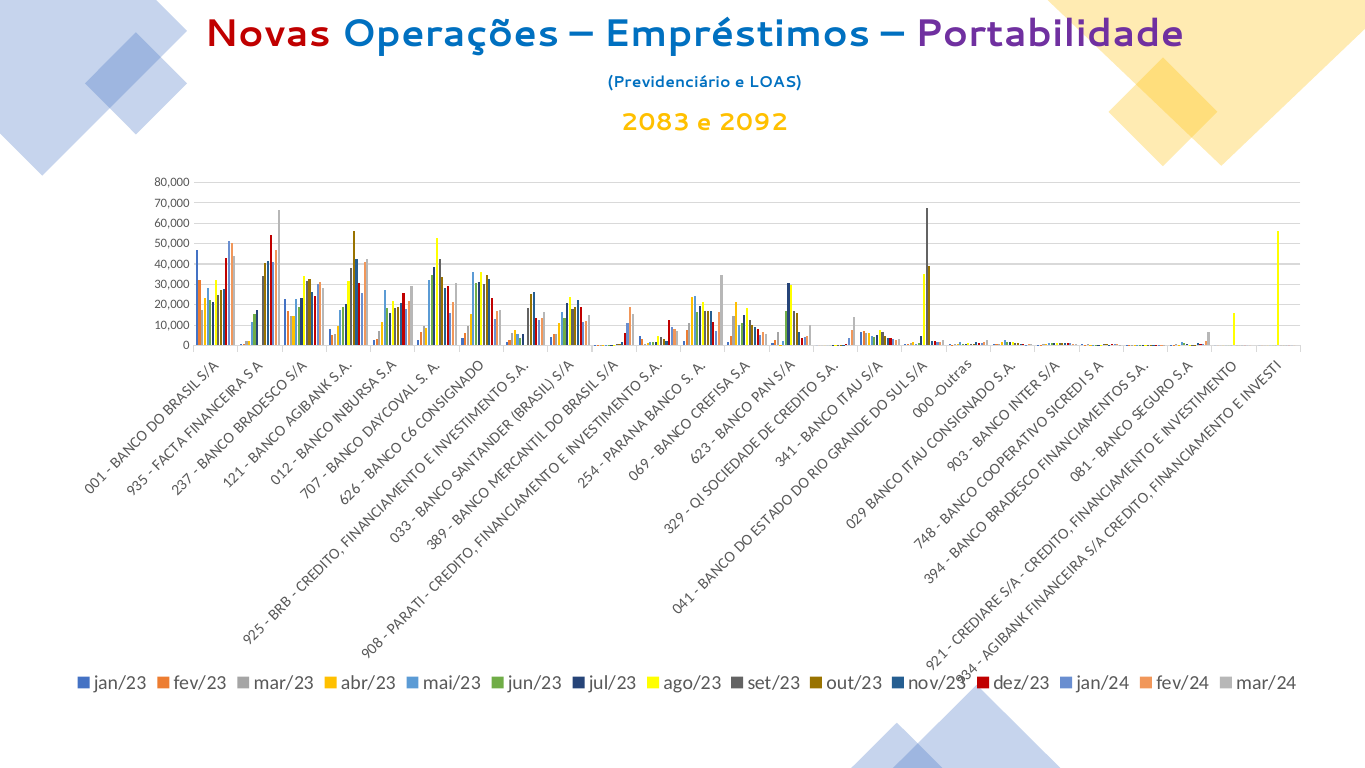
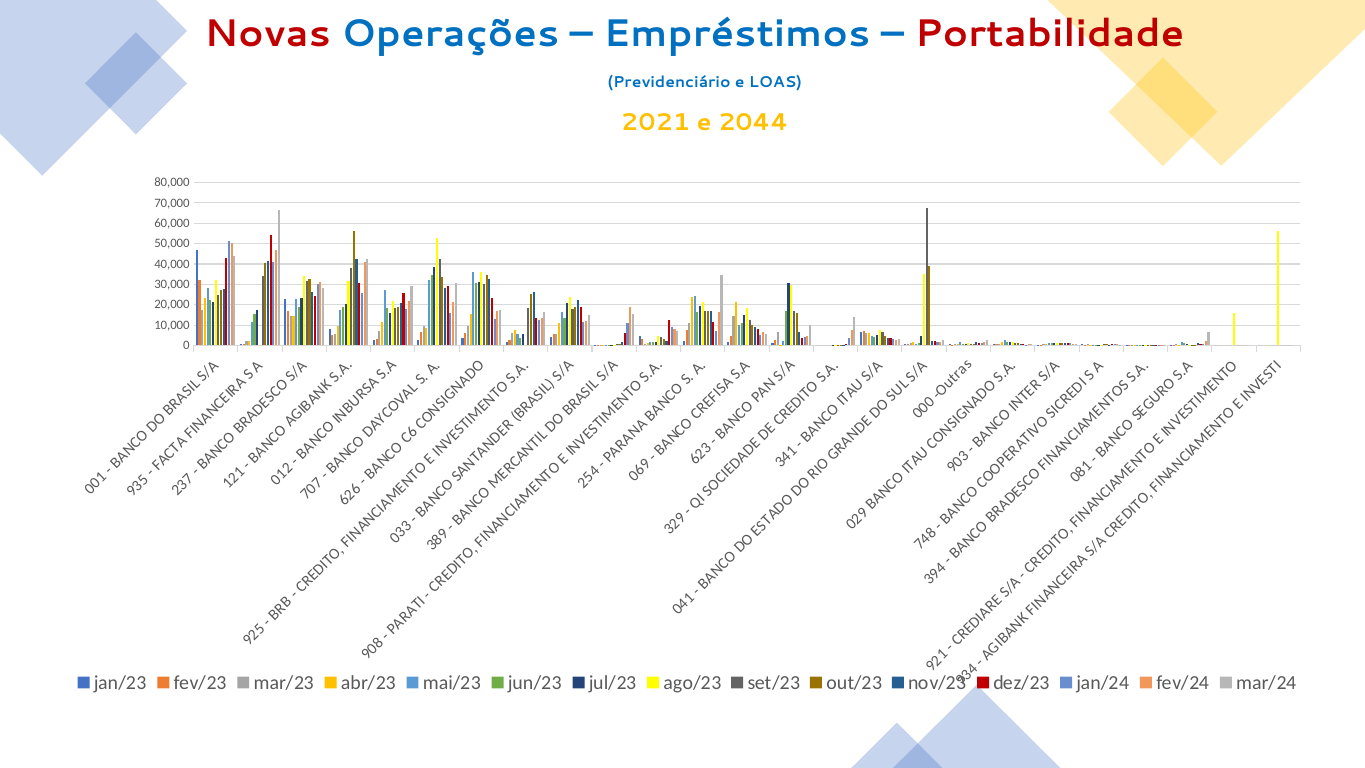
Portabilidade colour: purple -> red (1050, 34)
2083: 2083 -> 2021 (656, 123)
2092: 2092 -> 2044 (754, 123)
